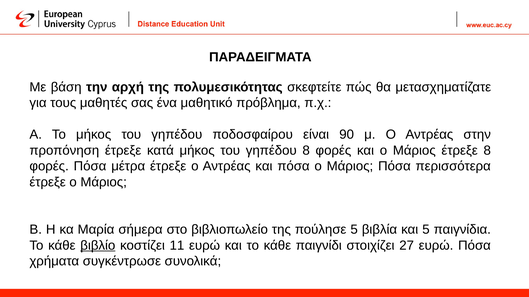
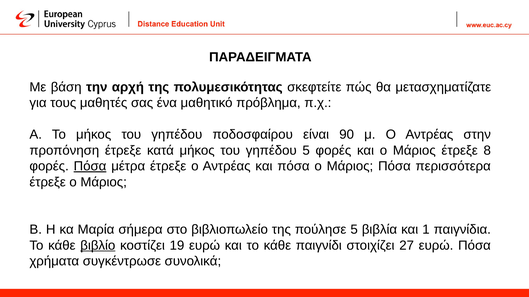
γηπέδου 8: 8 -> 5 (306, 151)
Πόσα underline: none -> present (90, 166)
και 5: 5 -> 1 (426, 230)
11: 11 -> 19 (177, 246)
